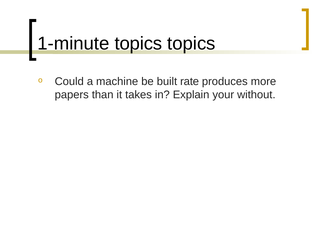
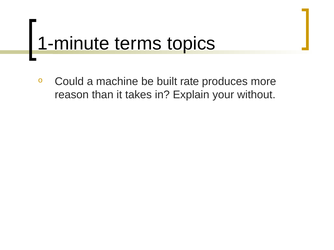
1-minute topics: topics -> terms (138, 44)
papers: papers -> reason (72, 95)
